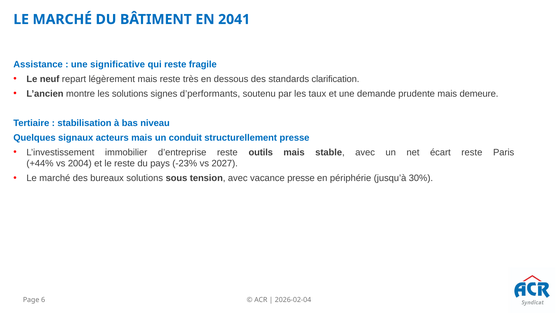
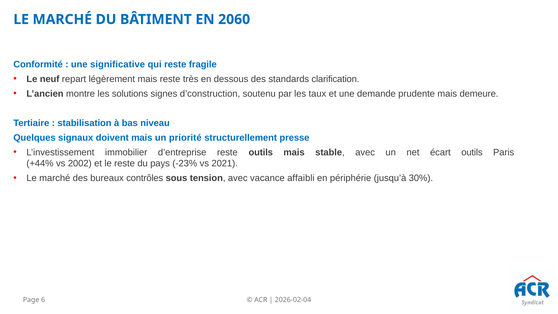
2041: 2041 -> 2060 (234, 19)
Assistance: Assistance -> Conformité (38, 64)
d’performants: d’performants -> d’construction (210, 94)
acteurs: acteurs -> doivent (112, 138)
conduit: conduit -> priorité (185, 138)
écart reste: reste -> outils (472, 152)
2004: 2004 -> 2002 (80, 163)
2027: 2027 -> 2021 (225, 163)
bureaux solutions: solutions -> contrôles (145, 178)
vacance presse: presse -> affaibli (301, 178)
